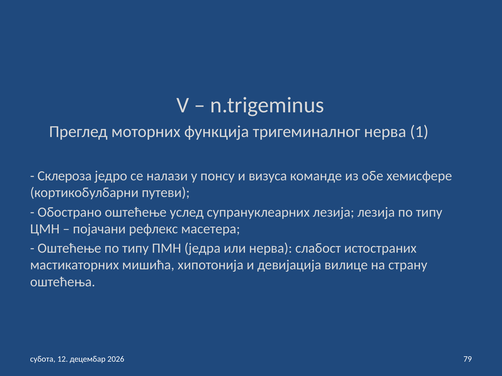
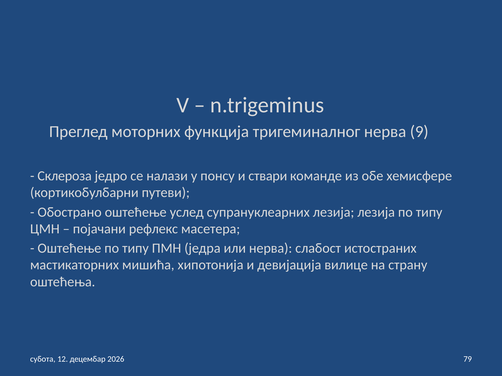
1: 1 -> 9 (419, 132)
визуса: визуса -> ствари (268, 176)
